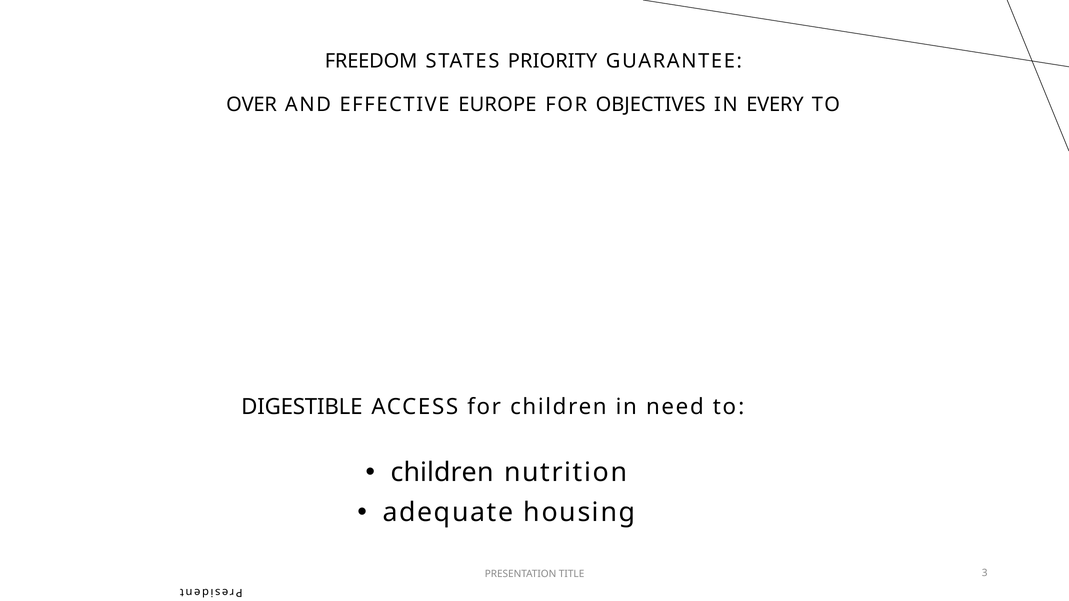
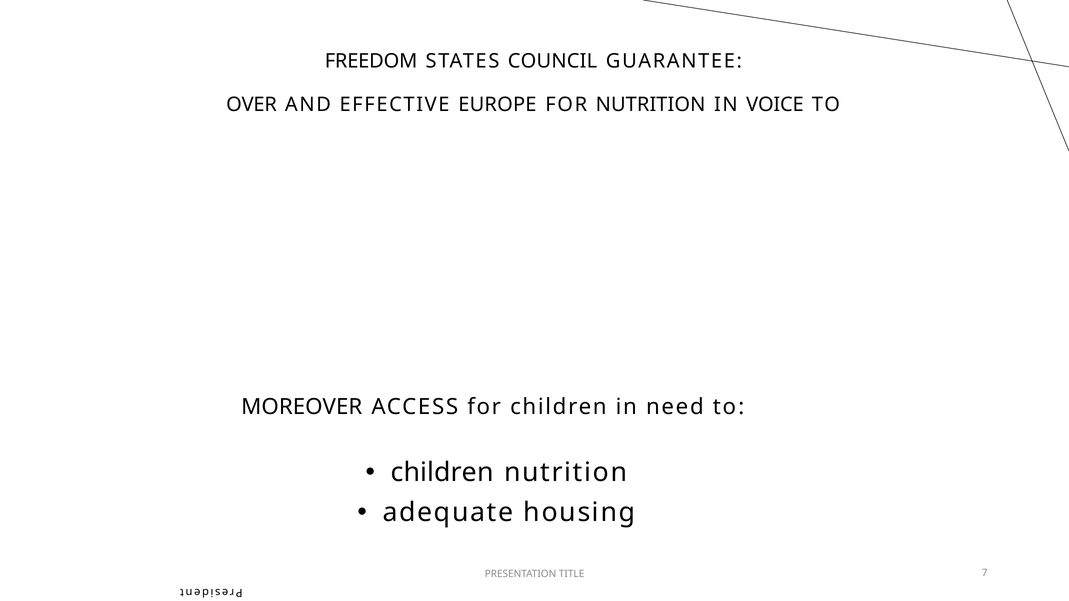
PRIORITY: PRIORITY -> COUNCIL (553, 61)
FOR OBJECTIVES: OBJECTIVES -> NUTRITION (651, 104)
EVERY: EVERY -> VOICE (775, 104)
DIGESTIBLE: DIGESTIBLE -> MOREOVER (302, 407)
3: 3 -> 7 (985, 573)
